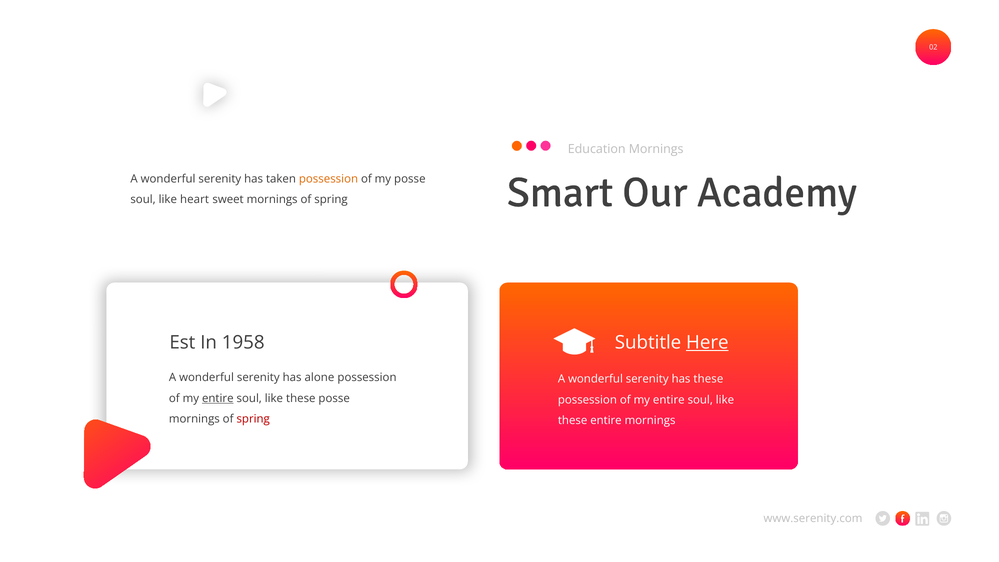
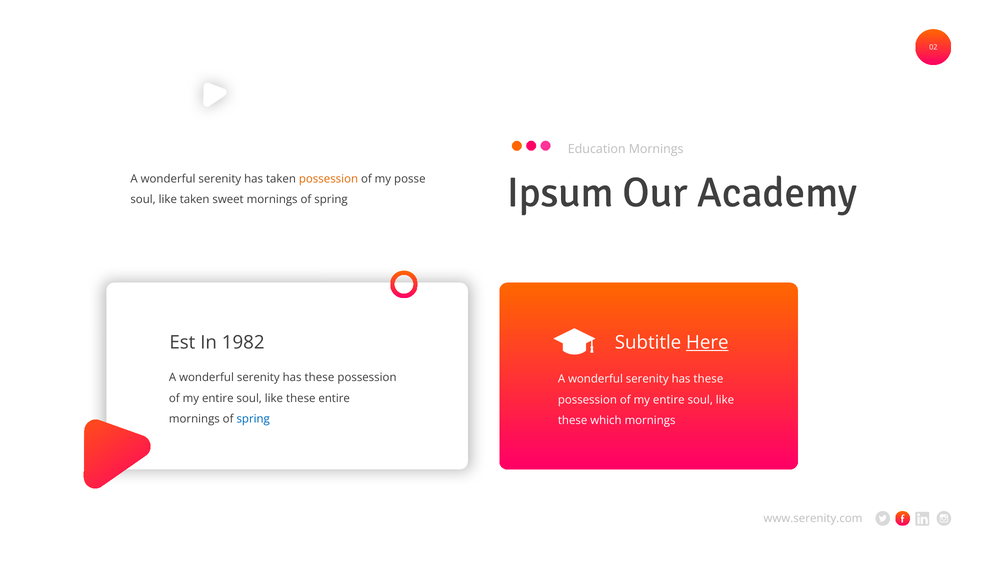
Smart: Smart -> Ipsum (560, 193)
like heart: heart -> taken (195, 200)
1958: 1958 -> 1982 (243, 342)
alone: alone -> these (319, 378)
entire underline: present -> none (218, 398)
these posse: posse -> entire (334, 398)
spring colour: red -> blue (253, 419)
these entire: entire -> which (606, 420)
